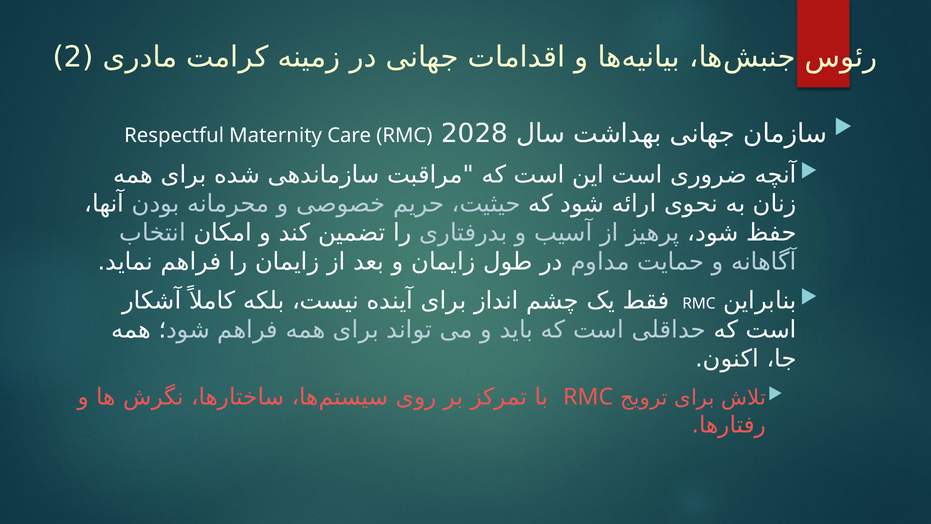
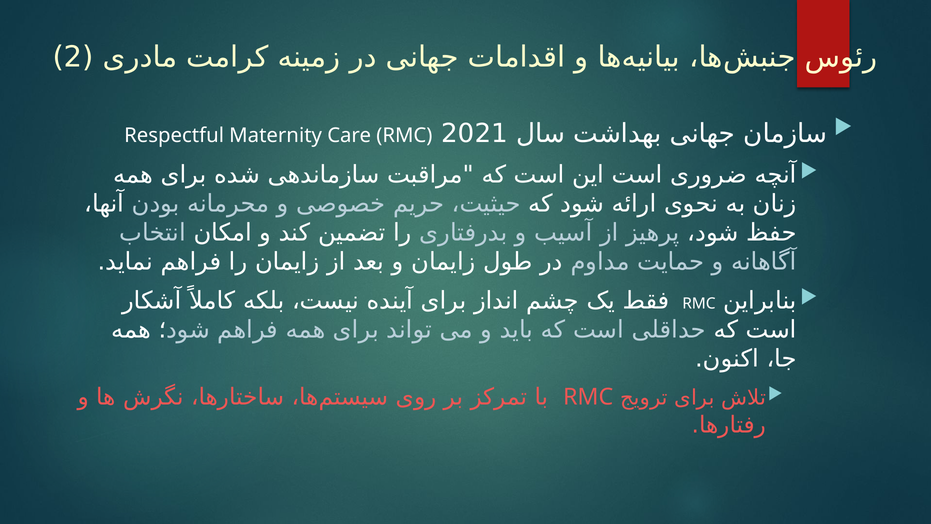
2028: 2028 -> 2021 (475, 134)
